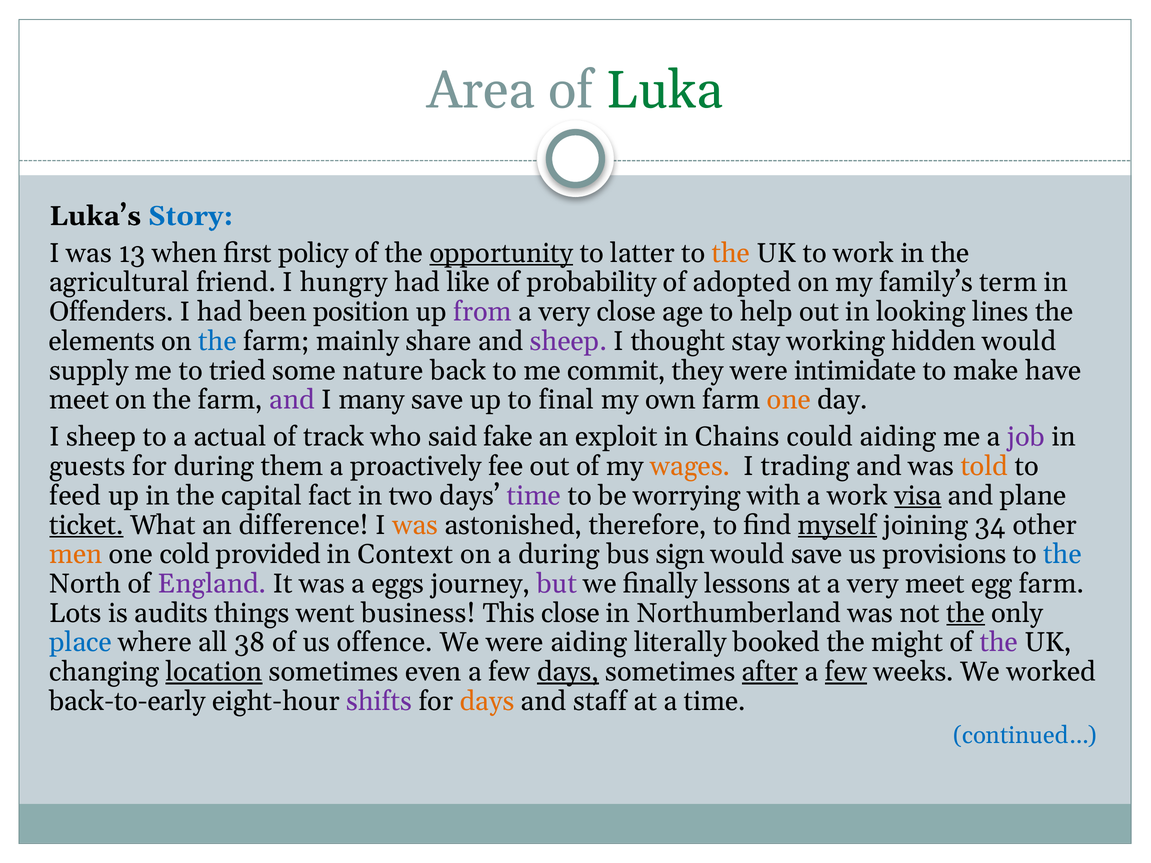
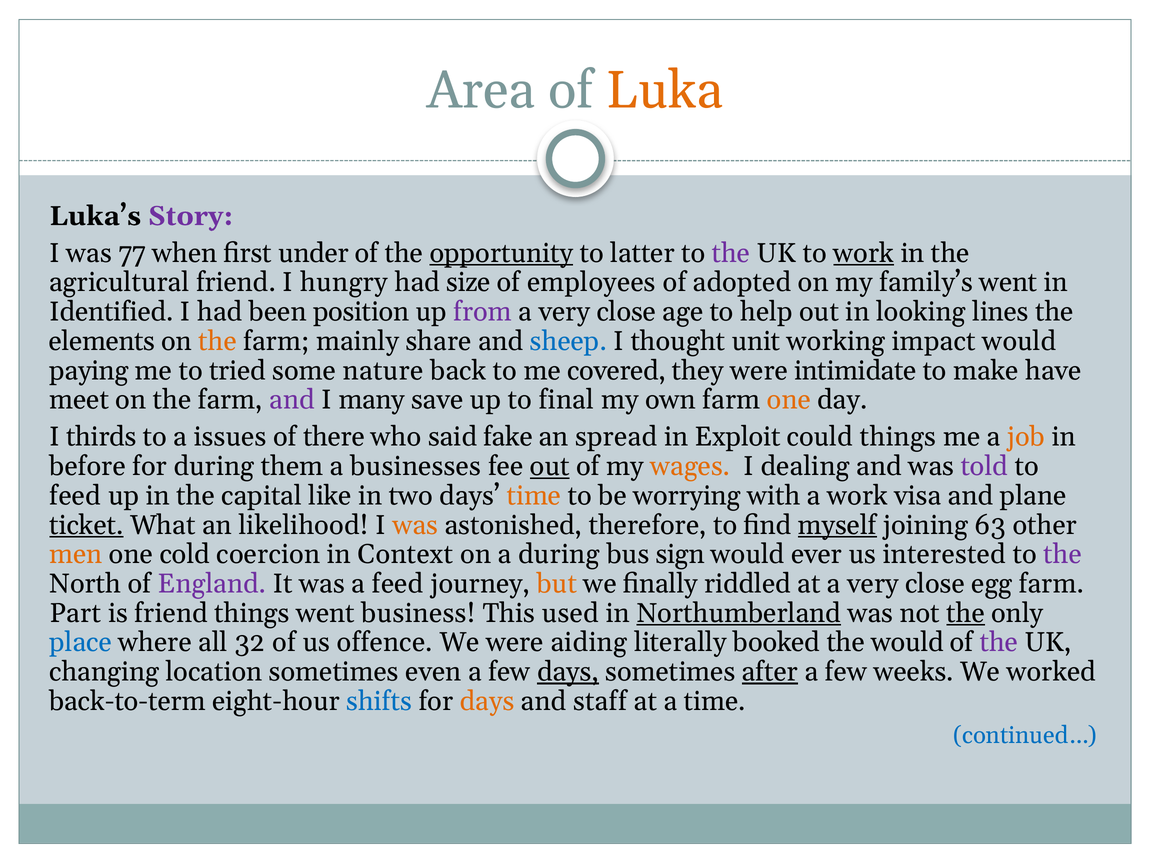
Luka colour: green -> orange (665, 91)
Story colour: blue -> purple (191, 216)
13: 13 -> 77 (132, 253)
policy: policy -> under (313, 253)
the colour: orange -> purple (731, 253)
work underline: none -> present (864, 253)
like: like -> size (468, 283)
probability: probability -> employees (591, 283)
family’s term: term -> went (1008, 283)
Offenders: Offenders -> Identified (111, 312)
the colour: blue -> orange (217, 341)
sheep colour: purple -> blue (568, 341)
stay: stay -> unit (756, 341)
hidden: hidden -> impact (934, 341)
supply: supply -> paying (89, 371)
commit: commit -> covered (616, 371)
I sheep: sheep -> thirds (101, 437)
actual: actual -> issues (230, 437)
track: track -> there (334, 437)
exploit: exploit -> spread (616, 437)
Chains: Chains -> Exploit (738, 437)
could aiding: aiding -> things (898, 437)
job colour: purple -> orange (1026, 437)
guests: guests -> before (87, 467)
proactively: proactively -> businesses (416, 467)
out underline: none -> present (550, 467)
trading: trading -> dealing (805, 467)
told colour: orange -> purple (984, 467)
fact: fact -> like (330, 496)
time colour: purple -> orange (534, 496)
visa underline: present -> none (918, 496)
difference: difference -> likelihood (304, 525)
34: 34 -> 63 (990, 525)
provided: provided -> coercion (268, 555)
would save: save -> ever (817, 555)
provisions: provisions -> interested (944, 555)
the colour: blue -> purple (1063, 555)
a eggs: eggs -> feed (398, 584)
but colour: purple -> orange (557, 584)
lessons: lessons -> riddled (748, 584)
at a very meet: meet -> close (935, 584)
Lots: Lots -> Part (75, 613)
is audits: audits -> friend (171, 613)
This close: close -> used (570, 613)
Northumberland underline: none -> present (739, 613)
38: 38 -> 32 (250, 643)
the might: might -> would (907, 643)
location underline: present -> none (214, 672)
few underline: present -> none (846, 672)
back-to-early: back-to-early -> back-to-term (127, 701)
shifts colour: purple -> blue (379, 701)
